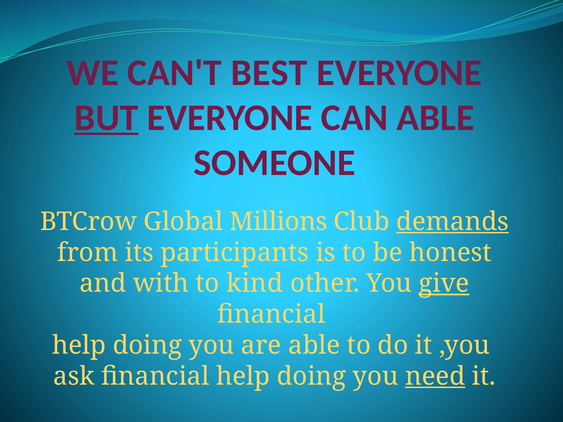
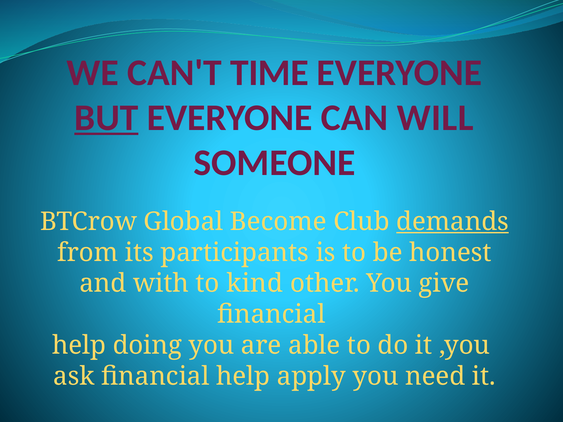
BEST: BEST -> TIME (269, 73)
CAN ABLE: ABLE -> WILL (435, 118)
Millions: Millions -> Become (278, 222)
give underline: present -> none (444, 284)
ask financial help doing: doing -> apply (311, 377)
need underline: present -> none (435, 377)
